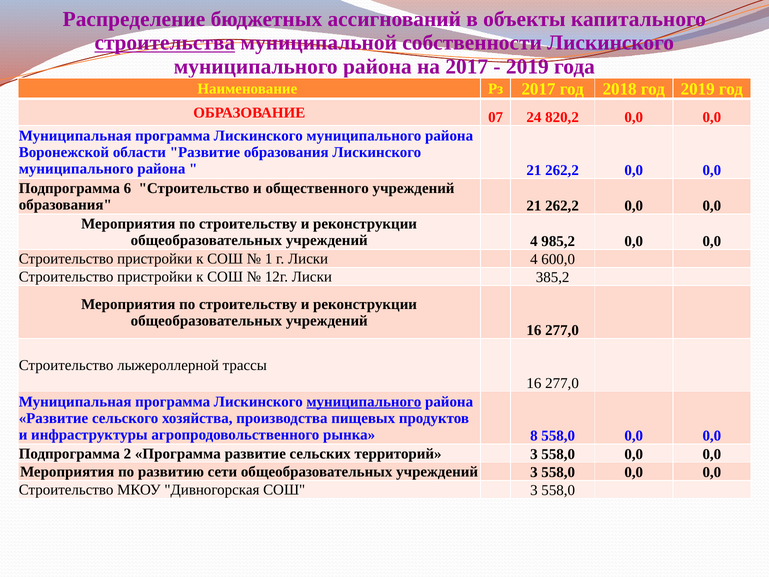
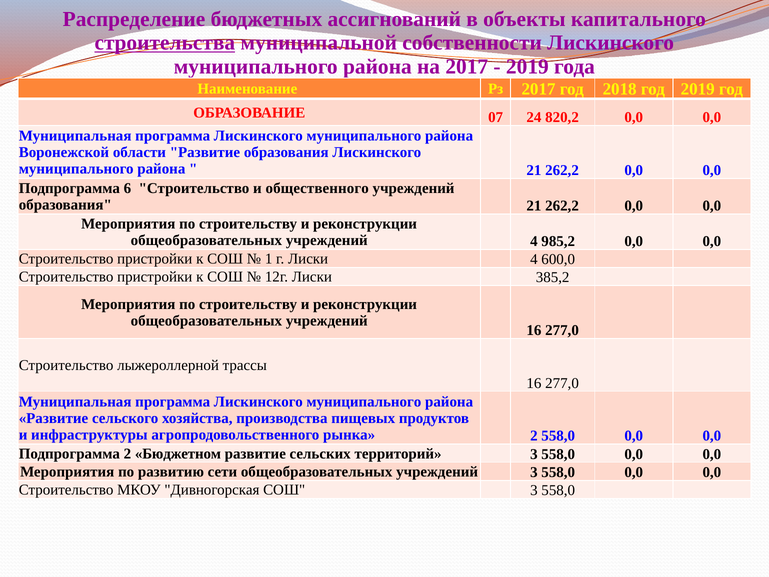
муниципального underline: present -> none (364, 401)
рынка 8: 8 -> 2 (534, 436)
2 Программа: Программа -> Бюджетном (178, 453)
